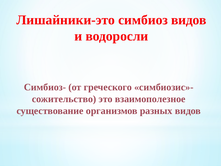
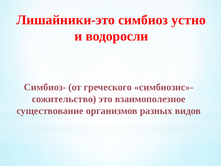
симбиоз видов: видов -> устно (189, 20)
